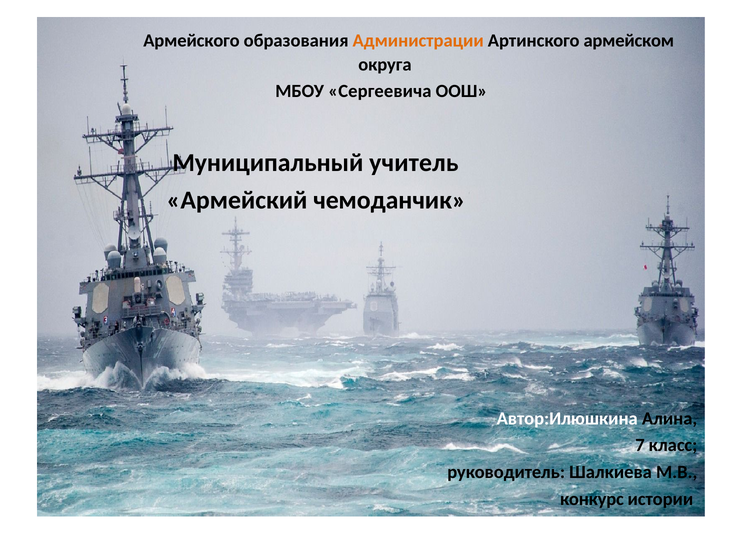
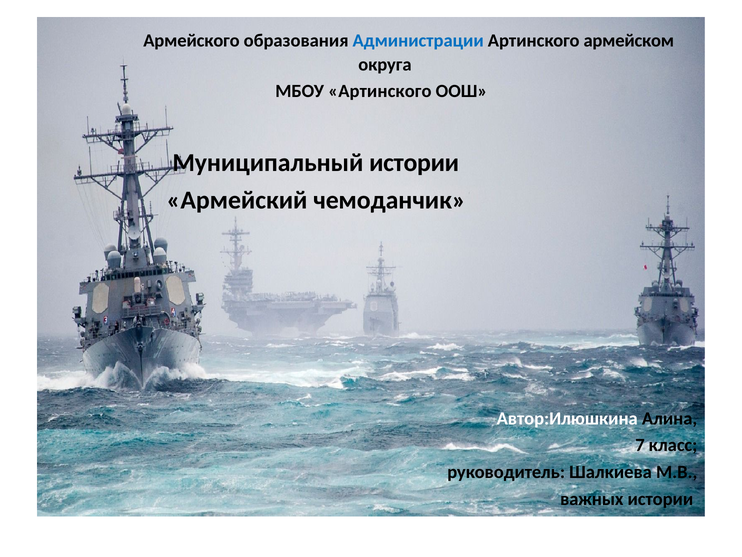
Администрации colour: orange -> blue (418, 41)
МБОУ Сергеевича: Сергеевича -> Артинского (380, 91)
Муниципальный учитель: учитель -> истории (414, 162)
конкурс: конкурс -> важных (592, 498)
